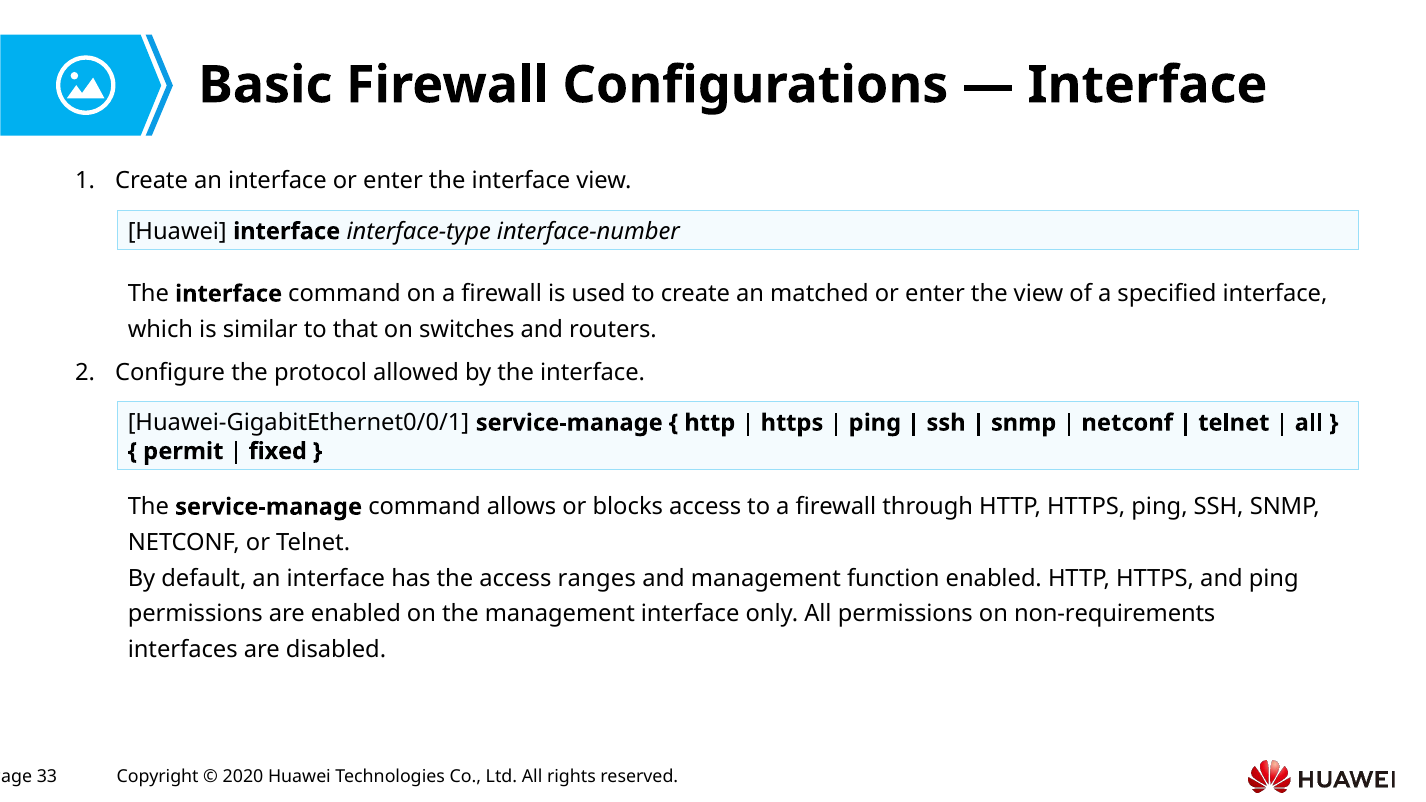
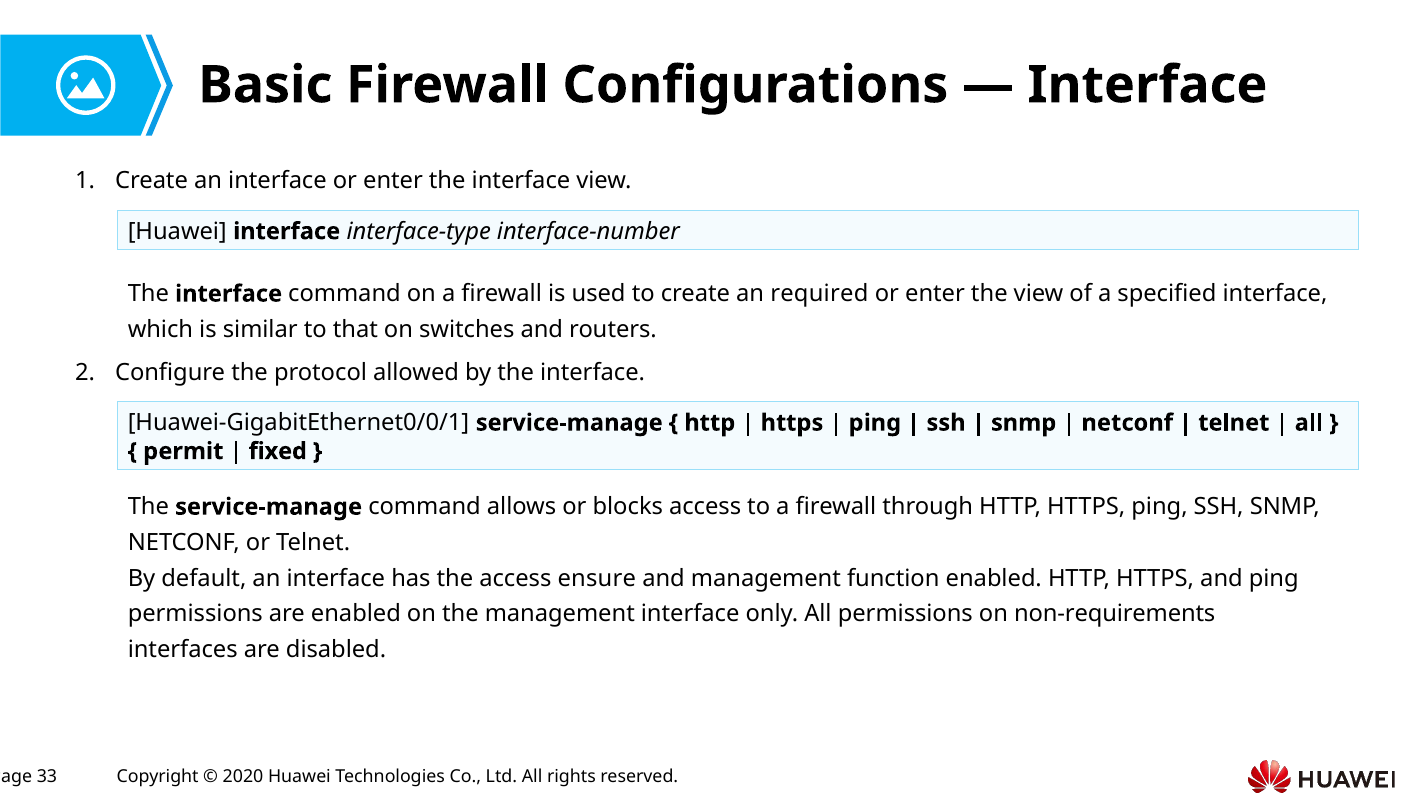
matched: matched -> required (819, 294)
ranges: ranges -> ensure (597, 578)
